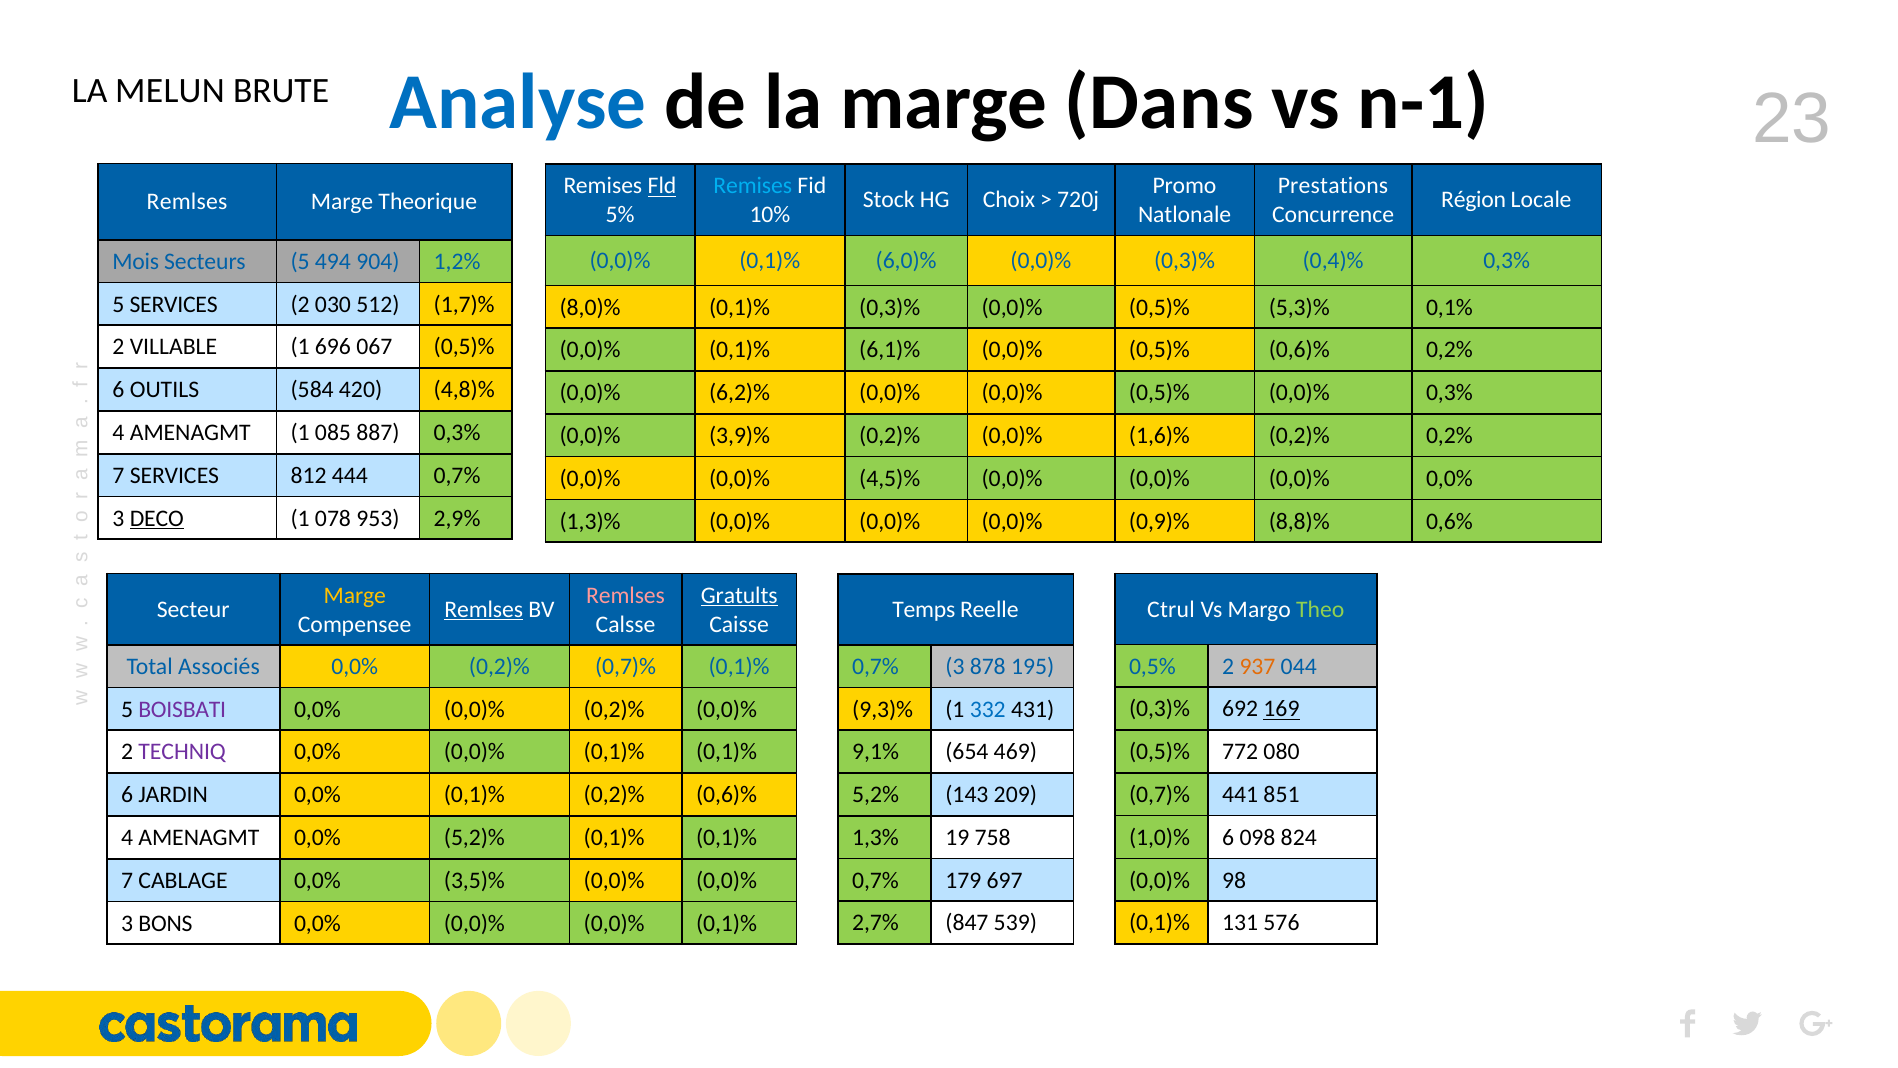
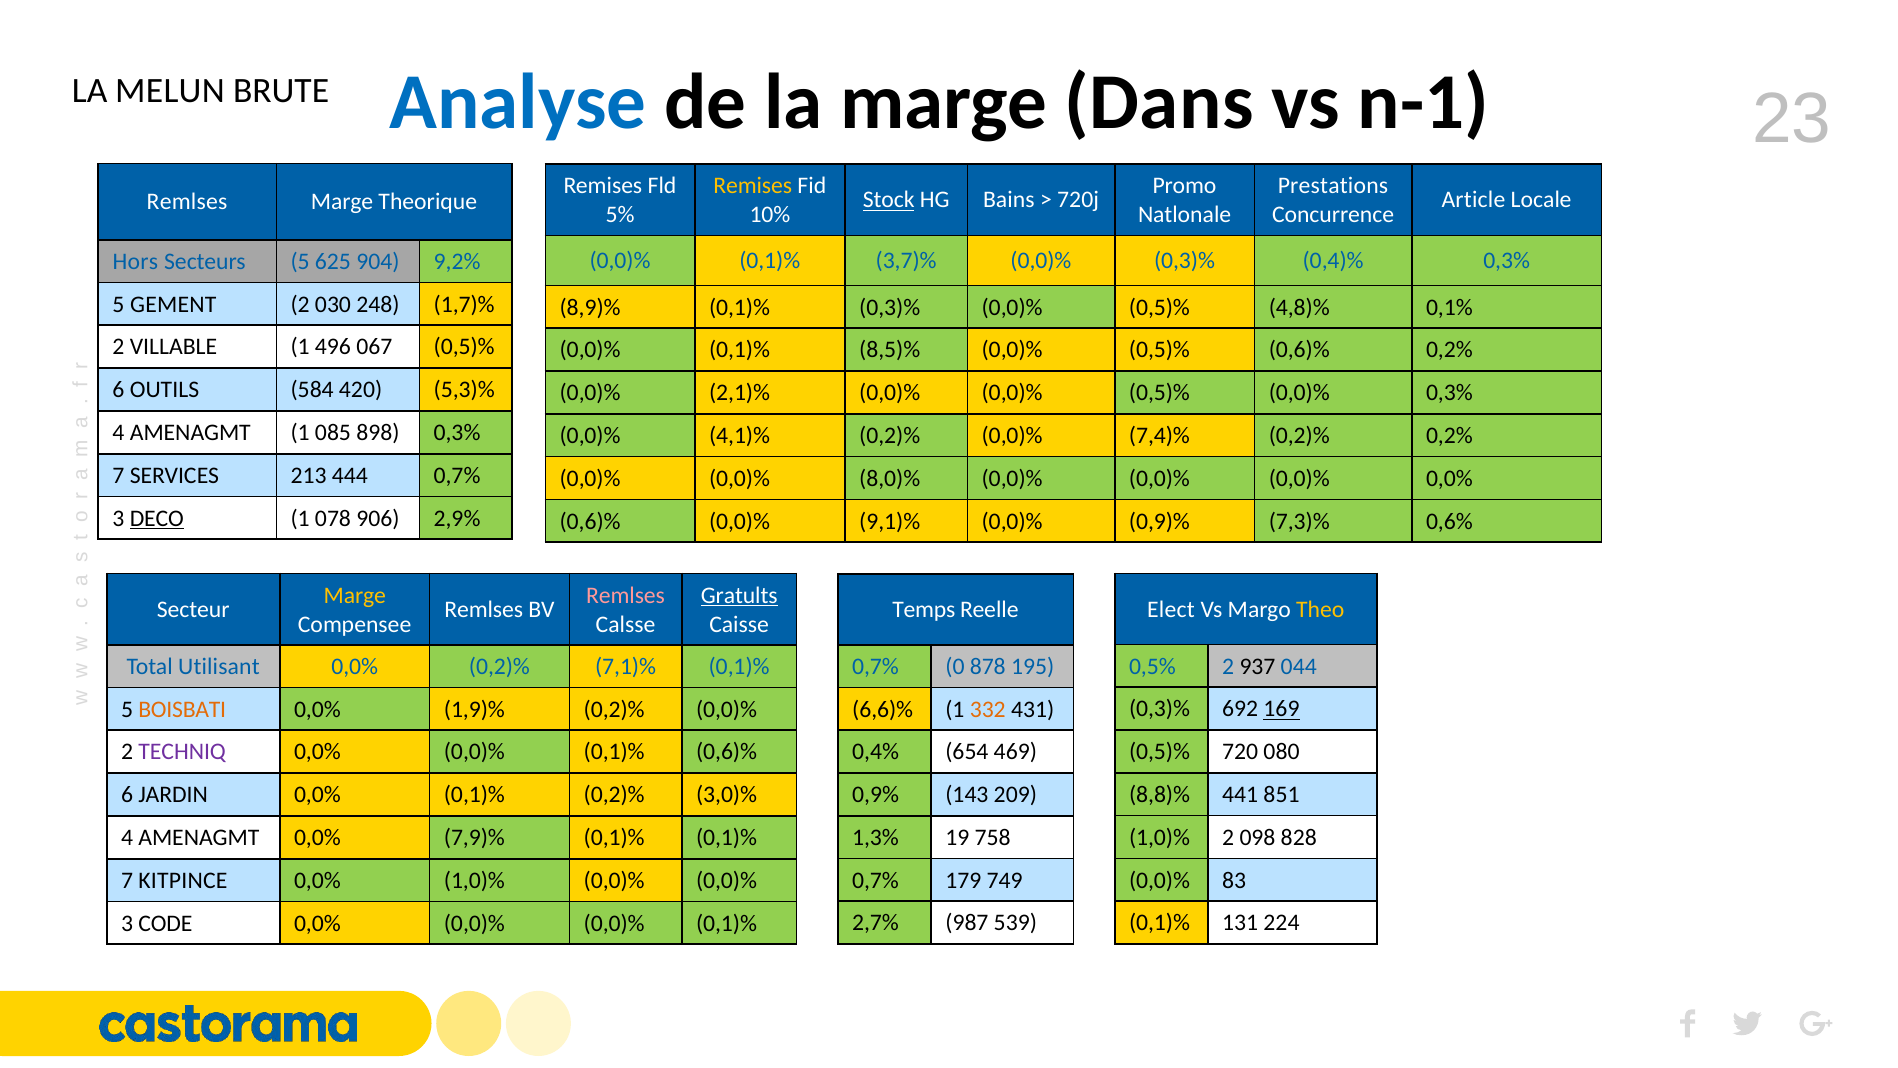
Fld underline: present -> none (662, 186)
Remises colour: light blue -> yellow (753, 186)
Stock underline: none -> present (889, 200)
Choix: Choix -> Bains (1009, 200)
Région: Région -> Article (1473, 200)
6,0)%: 6,0)% -> 3,7)% (906, 261)
Mois: Mois -> Hors (135, 262)
494: 494 -> 625 (333, 262)
1,2%: 1,2% -> 9,2% (457, 262)
5 SERVICES: SERVICES -> GEMENT (173, 304)
512: 512 -> 248 (378, 304)
8,0)%: 8,0)% -> 8,9)% (590, 307)
5,3)%: 5,3)% -> 4,8)% (1299, 307)
696: 696 -> 496 (333, 347)
6,1)%: 6,1)% -> 8,5)% (890, 350)
4,8)%: 4,8)% -> 5,3)% (464, 390)
6,2)%: 6,2)% -> 2,1)% (740, 393)
887: 887 -> 898 (378, 433)
3,9)%: 3,9)% -> 4,1)% (740, 435)
1,6)%: 1,6)% -> 7,4)% (1159, 435)
812: 812 -> 213 (309, 475)
4,5)%: 4,5)% -> 8,0)% (890, 478)
953: 953 -> 906 (378, 518)
1,3)%: 1,3)% -> 0,6)% (590, 521)
0,0)%: 0,0)% -> 9,1)% (890, 521)
8,8)%: 8,8)% -> 7,3)% (1299, 521)
Ctrul: Ctrul -> Elect (1171, 609)
Theo colour: light green -> yellow (1320, 609)
Remlses underline: present -> none (484, 609)
937 colour: orange -> black (1257, 666)
Associés: Associés -> Utilisant (219, 666)
0,2)% 0,7)%: 0,7)% -> 7,1)% (626, 666)
3: 3 -> 0 (955, 666)
9,3)%: 9,3)% -> 6,6)% (883, 709)
332 colour: blue -> orange (988, 709)
BOISBATI colour: purple -> orange (182, 709)
0,0)%: 0,0)% -> 1,9)% (474, 709)
772: 772 -> 720 (1240, 752)
9,1%: 9,1% -> 0,4% (876, 752)
0,0)% 0,1)% 0,1)%: 0,1)% -> 0,6)% (727, 752)
0,7)%: 0,7)% -> 8,8)% (1160, 794)
0,2)% 0,6)%: 0,6)% -> 3,0)% (727, 795)
5,2%: 5,2% -> 0,9% (876, 795)
1,0)% 6: 6 -> 2 (1228, 837)
824: 824 -> 828 (1299, 837)
5,2)%: 5,2)% -> 7,9)% (474, 837)
98: 98 -> 83 (1234, 880)
697: 697 -> 749 (1005, 880)
CABLAGE: CABLAGE -> KITPINCE (183, 880)
0,0% 3,5)%: 3,5)% -> 1,0)% (474, 880)
847: 847 -> 987 (967, 923)
576: 576 -> 224 (1281, 923)
BONS: BONS -> CODE (165, 923)
